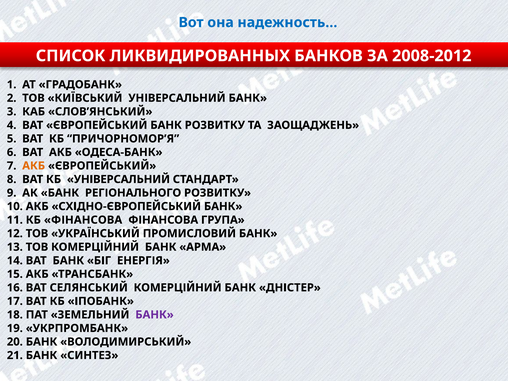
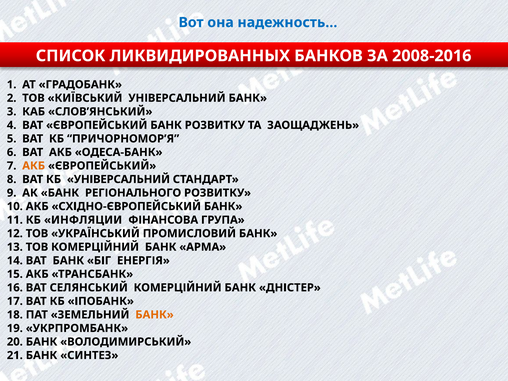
2008-2012: 2008-2012 -> 2008-2016 (432, 56)
КБ ФІНАНСОВА: ФІНАНСОВА -> ИНФЛЯЦИИ (83, 220)
БАНК colour: purple -> orange (154, 315)
